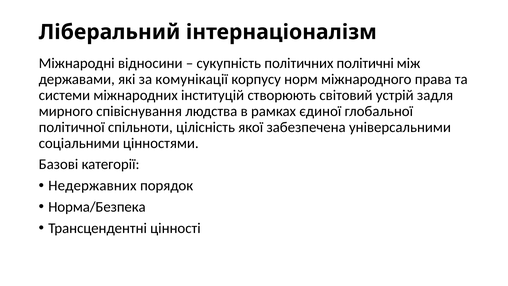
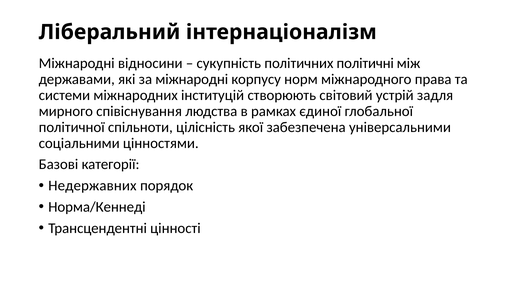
за комунікації: комунікації -> міжнародні (192, 79)
Норма/Безпека: Норма/Безпека -> Норма/Кеннеді (97, 207)
